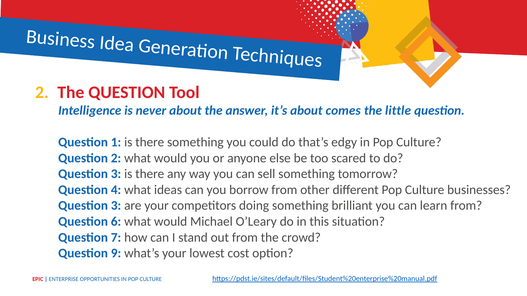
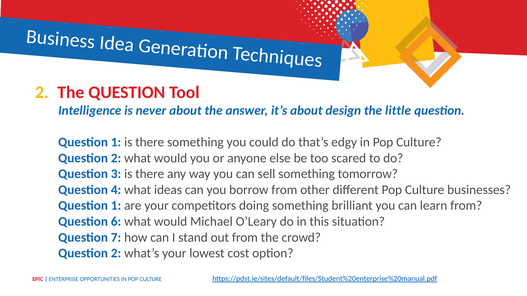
comes: comes -> design (343, 111)
3: 3 -> 1 (116, 206)
9: 9 -> 2 (116, 254)
